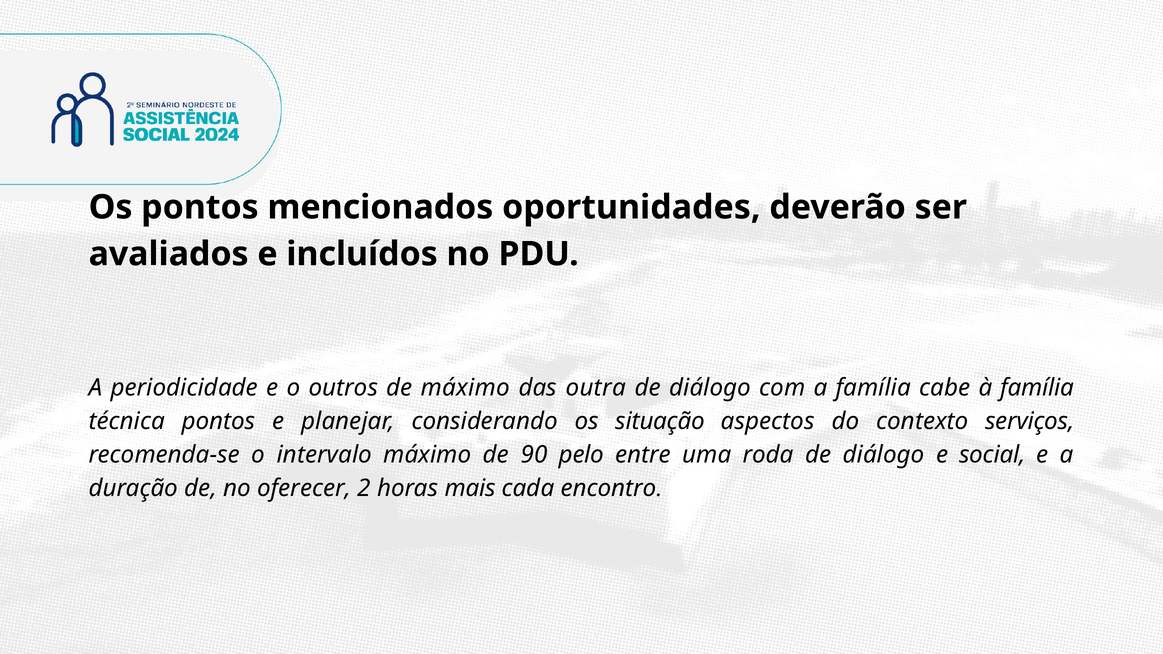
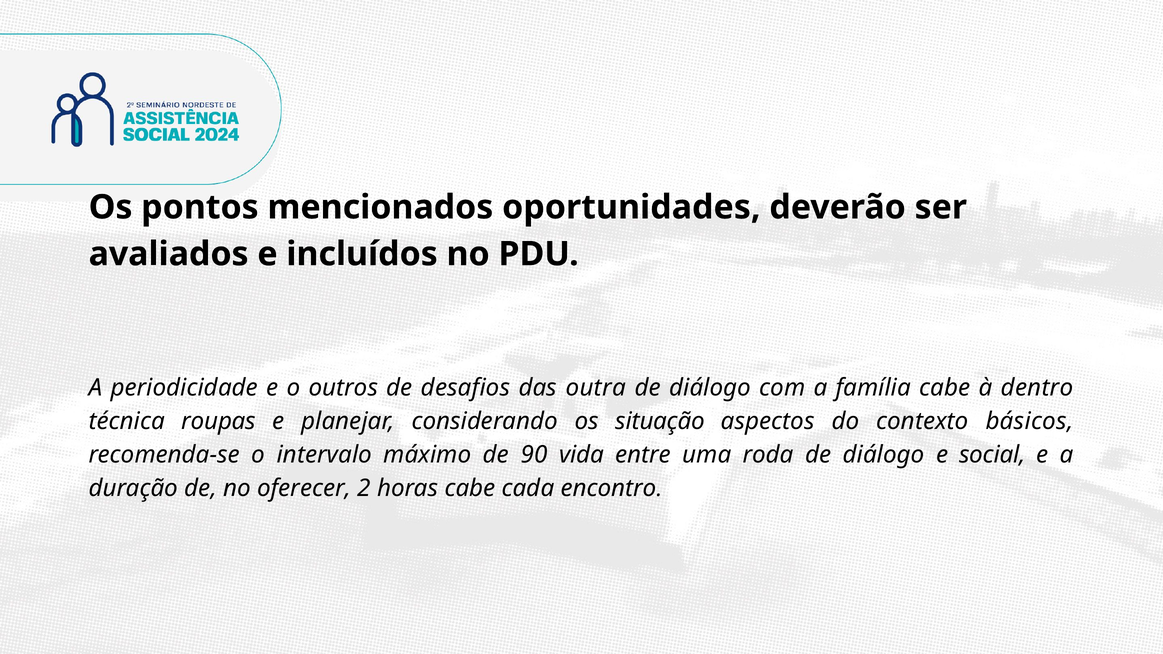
de máximo: máximo -> desafios (466, 388)
à família: família -> dentro (1037, 388)
técnica pontos: pontos -> roupas (219, 421)
serviços: serviços -> básicos (1029, 421)
pelo: pelo -> vida (581, 455)
horas mais: mais -> cabe (470, 488)
